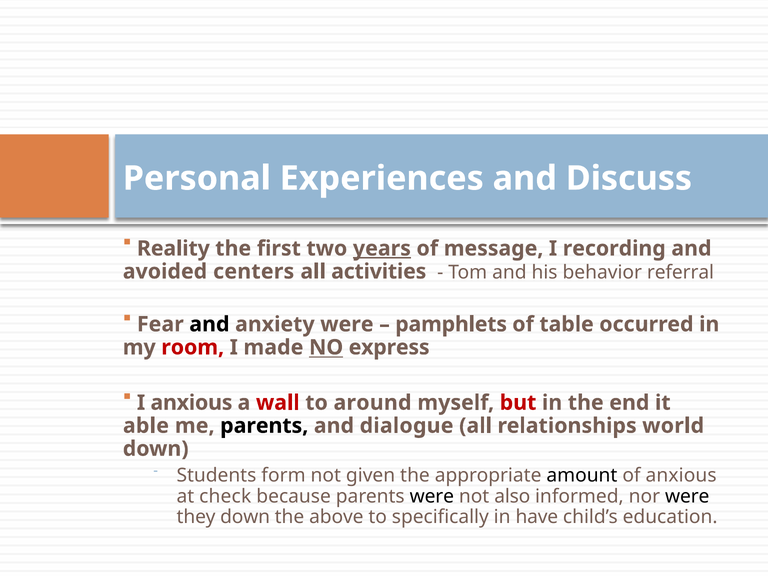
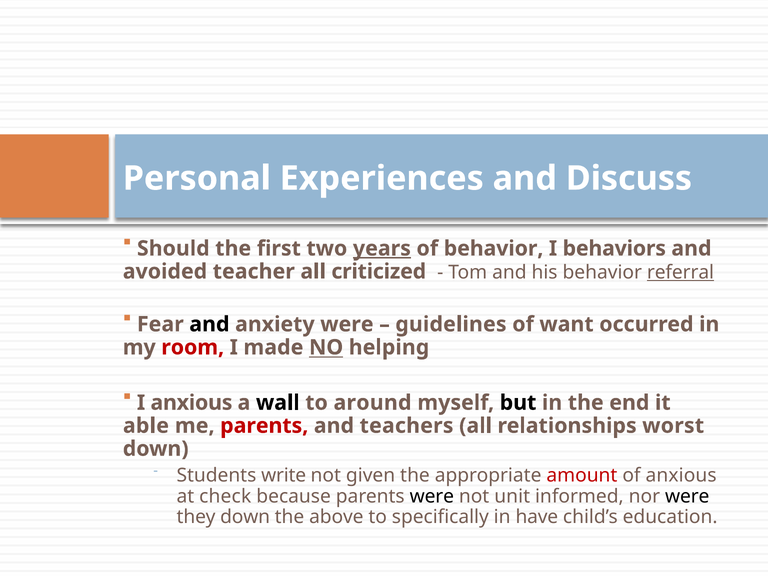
Reality: Reality -> Should (173, 248)
of message: message -> behavior (494, 248)
recording: recording -> behaviors (614, 248)
centers: centers -> teacher (254, 272)
activities: activities -> criticized (379, 272)
referral underline: none -> present (680, 272)
pamphlets: pamphlets -> guidelines (451, 324)
table: table -> want (567, 324)
express: express -> helping (389, 347)
wall colour: red -> black (278, 403)
but colour: red -> black (518, 403)
parents colour: black -> red (264, 426)
dialogue: dialogue -> teachers (407, 426)
world: world -> worst (673, 426)
form: form -> write (284, 476)
amount colour: black -> red (582, 476)
also: also -> unit (512, 496)
